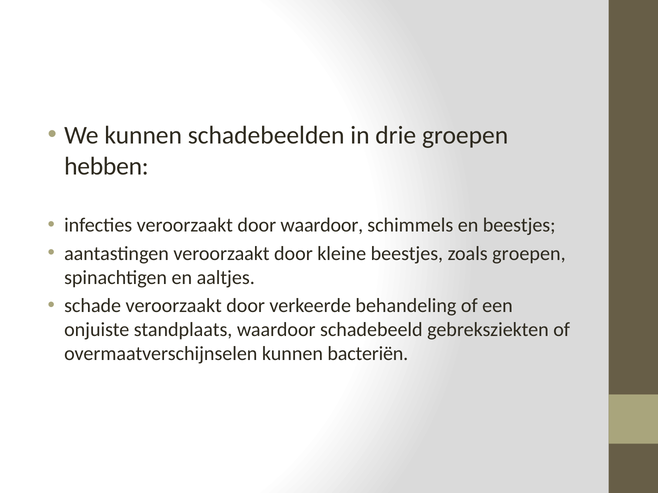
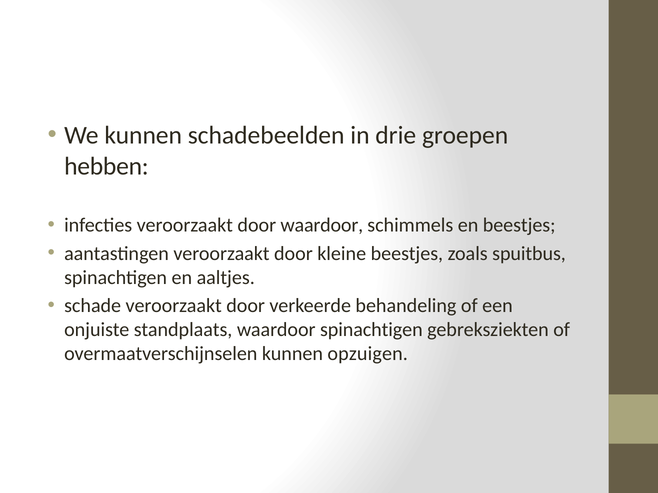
zoals groepen: groepen -> spuitbus (529, 254)
waardoor schadebeeld: schadebeeld -> spinachtigen (371, 330)
bacteriën: bacteriën -> opzuigen (368, 354)
